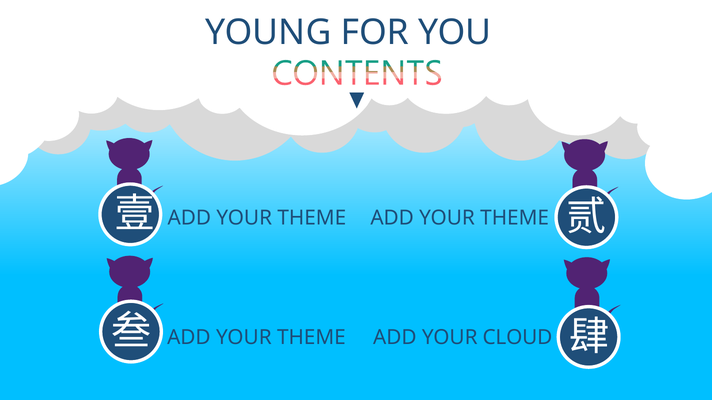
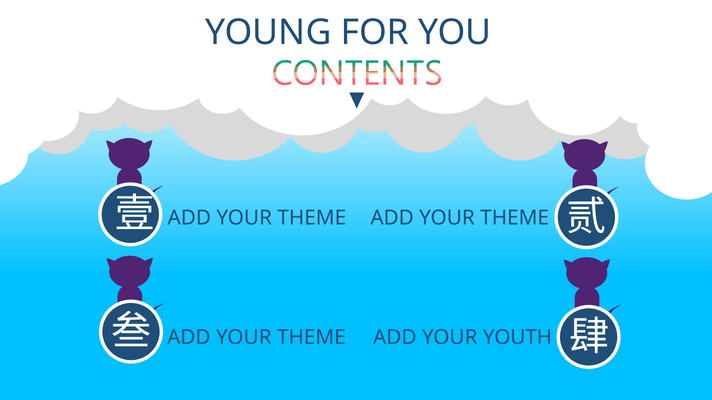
CLOUD: CLOUD -> YOUTH (517, 338)
